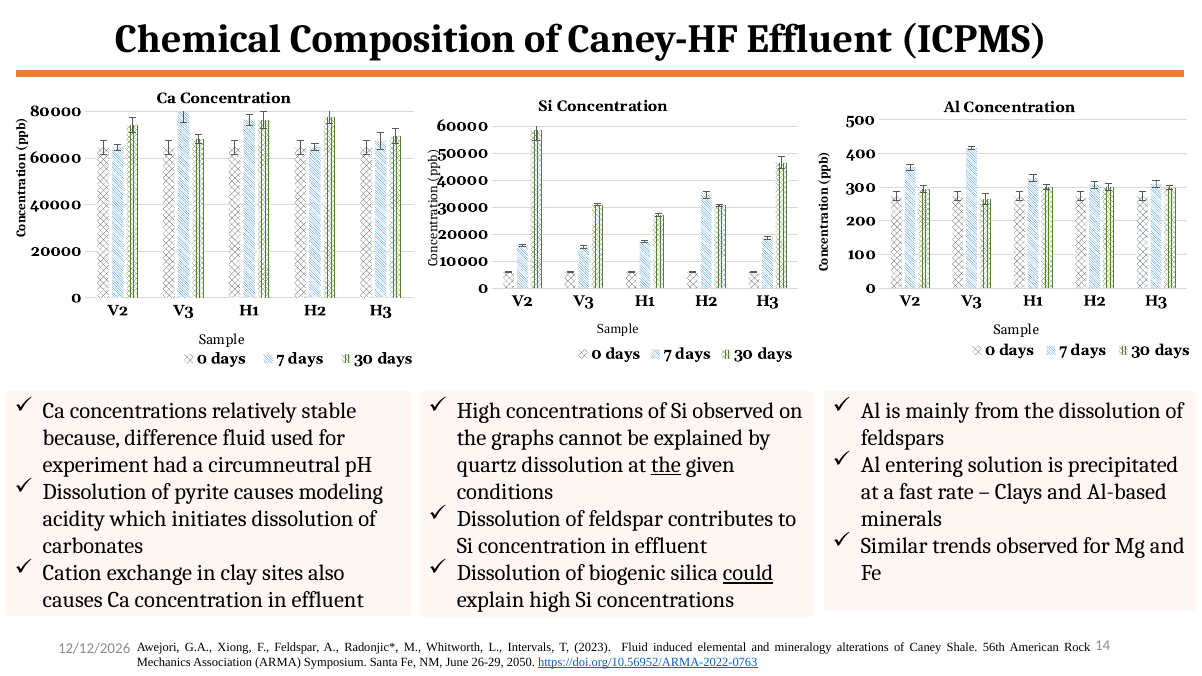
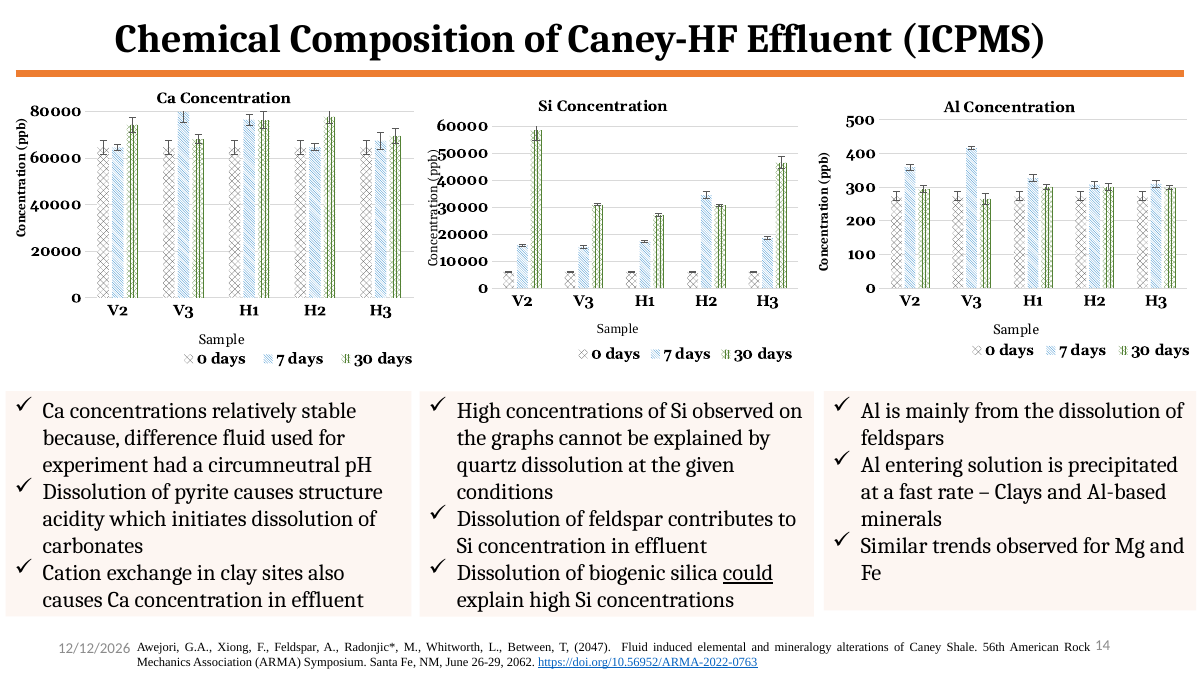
the underline: present -> none (666, 465)
modeling: modeling -> structure (341, 492)
Intervals: Intervals -> Between (531, 647)
2023: 2023 -> 2047 (593, 647)
2050: 2050 -> 2062 (521, 662)
